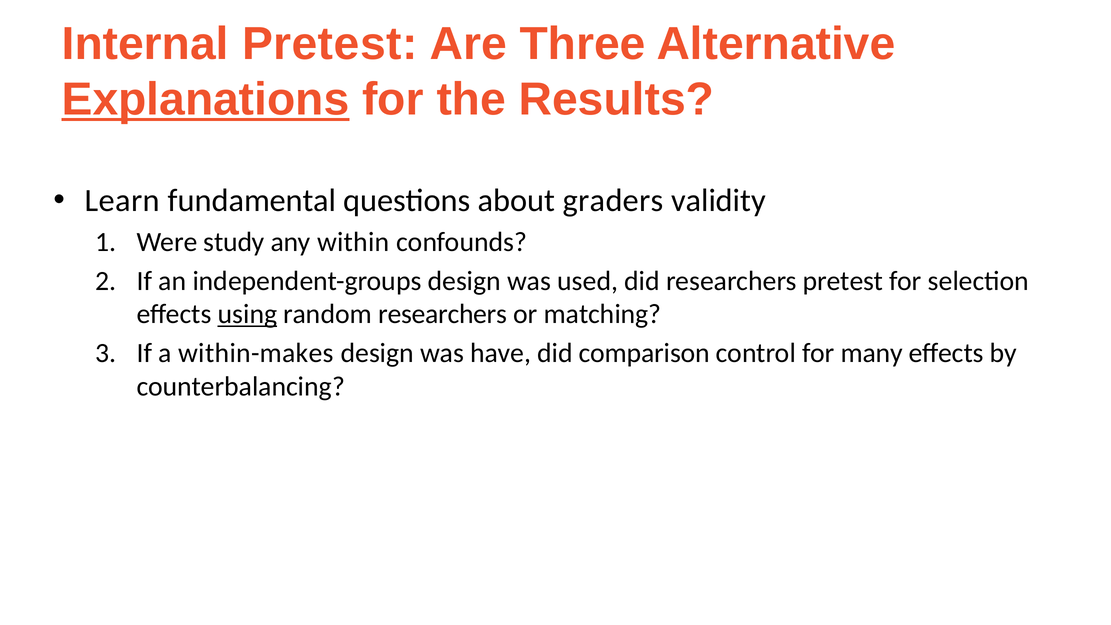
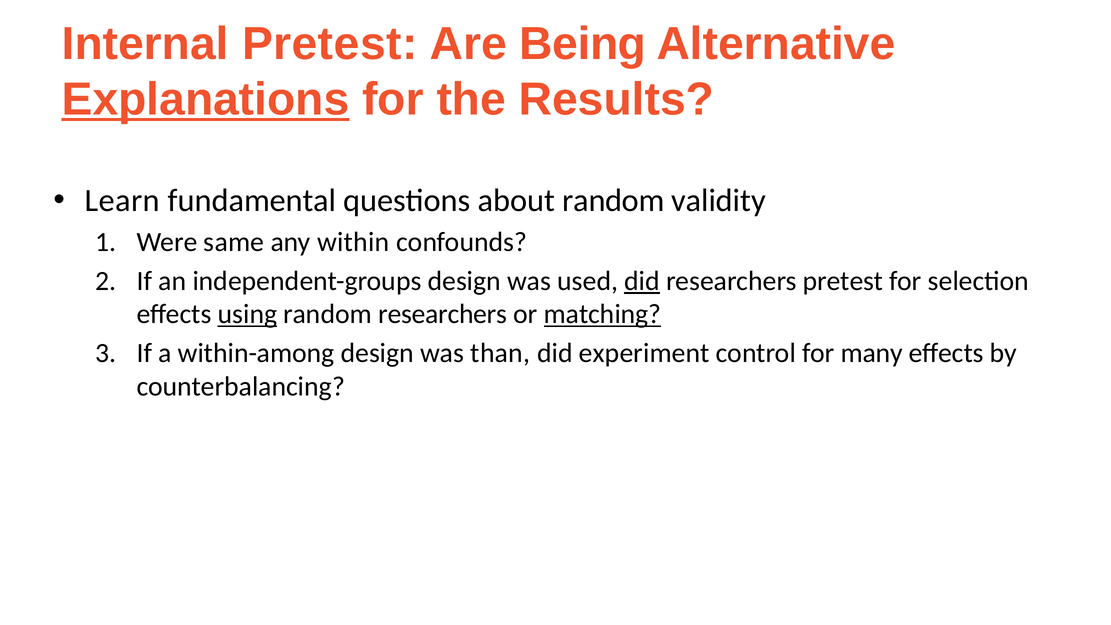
Three: Three -> Being (583, 44)
about graders: graders -> random (613, 201)
study: study -> same (234, 242)
did underline: none -> present (642, 281)
matching underline: none -> present (602, 314)
within-makes: within-makes -> within-among (256, 353)
have: have -> than (500, 353)
comparison: comparison -> experiment (644, 353)
